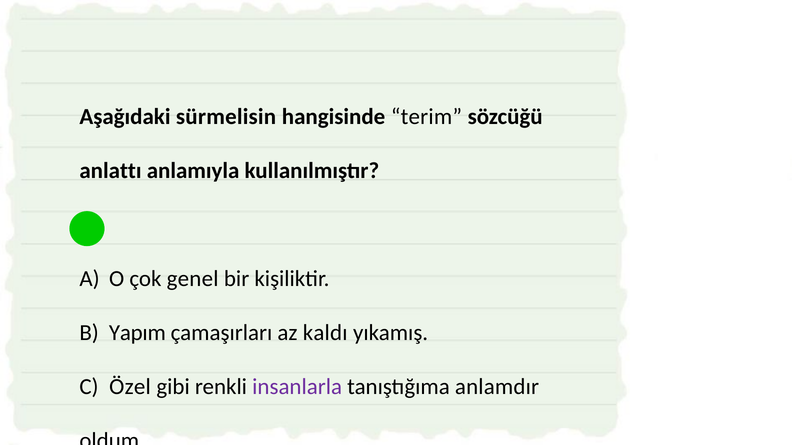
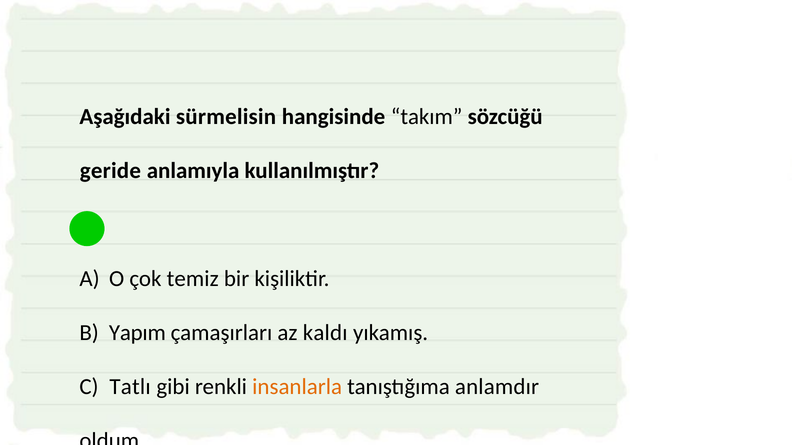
terim: terim -> takım (427, 117)
anlattı: anlattı -> geride (110, 171)
genel: genel -> temiz (193, 279)
Özel: Özel -> Tatlı (130, 387)
insanlarla colour: purple -> orange (297, 387)
